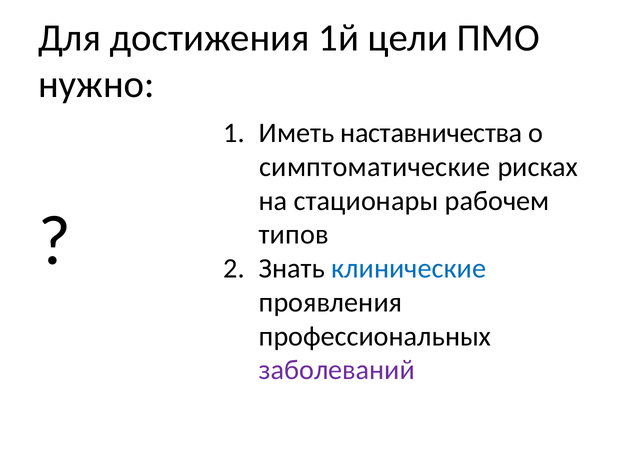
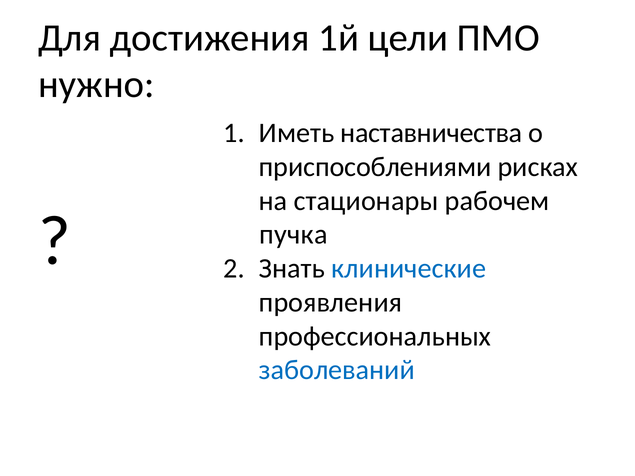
симптоматические: симптоматические -> приспособлениями (375, 167)
типов: типов -> пучка (294, 235)
заболеваний colour: purple -> blue (337, 370)
